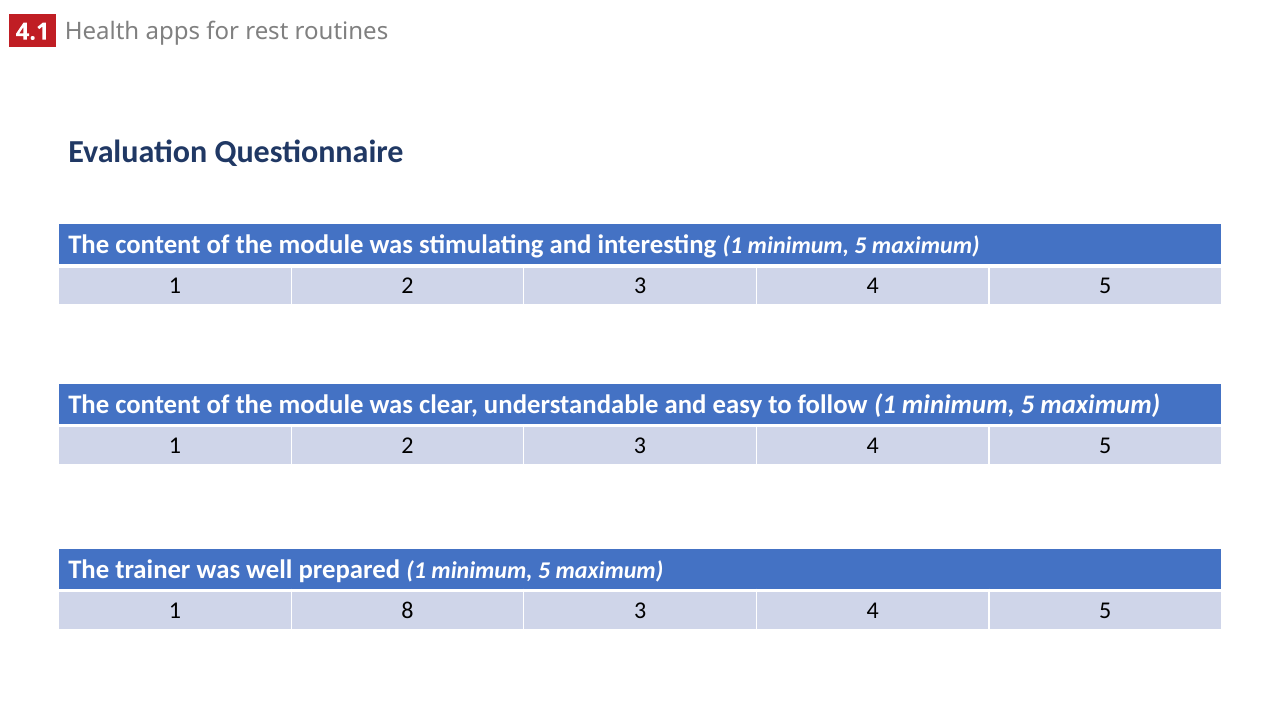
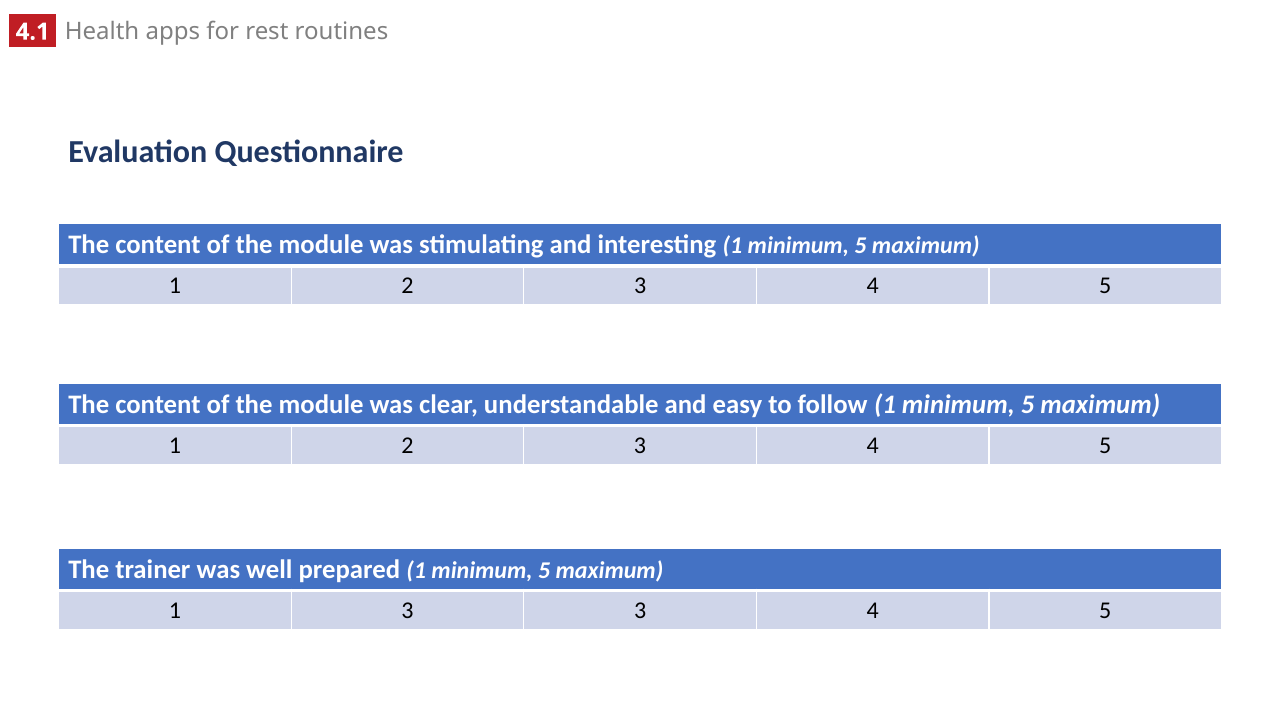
1 8: 8 -> 3 (408, 610)
